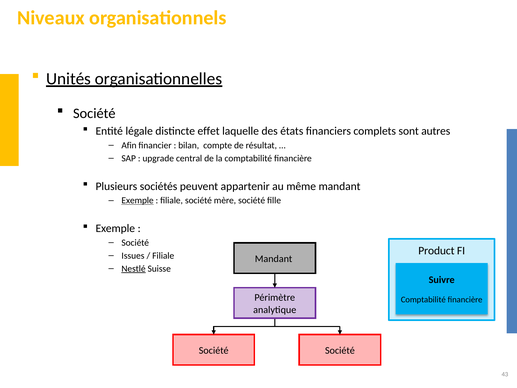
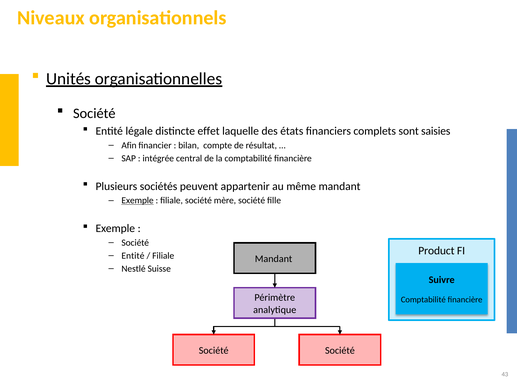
autres: autres -> saisies (436, 131)
upgrade: upgrade -> intégrée (158, 158)
Issues: Issues -> Entité (133, 255)
Nestlé underline: present -> none (134, 269)
